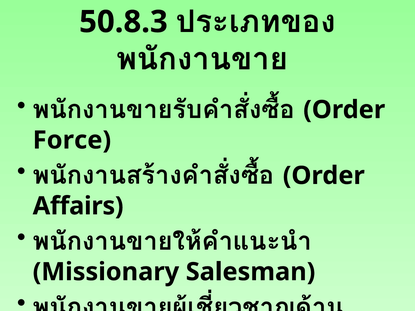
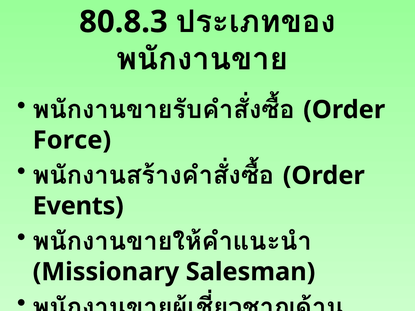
50.8.3: 50.8.3 -> 80.8.3 (123, 22)
Affairs: Affairs -> Events (78, 206)
